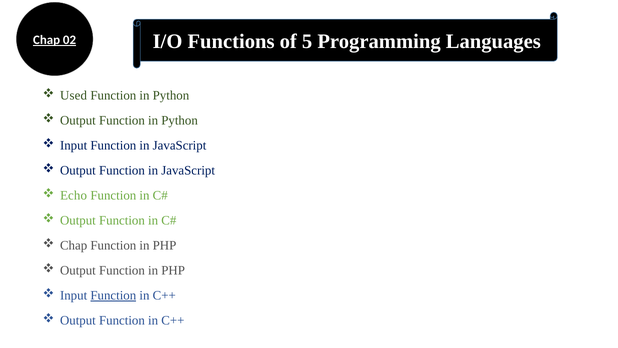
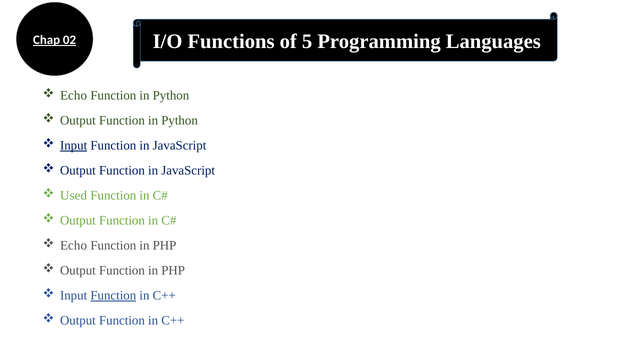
Used: Used -> Echo (74, 95)
Input underline: none -> present (74, 145)
Echo: Echo -> Used (74, 195)
Chap: Chap -> Echo (74, 245)
